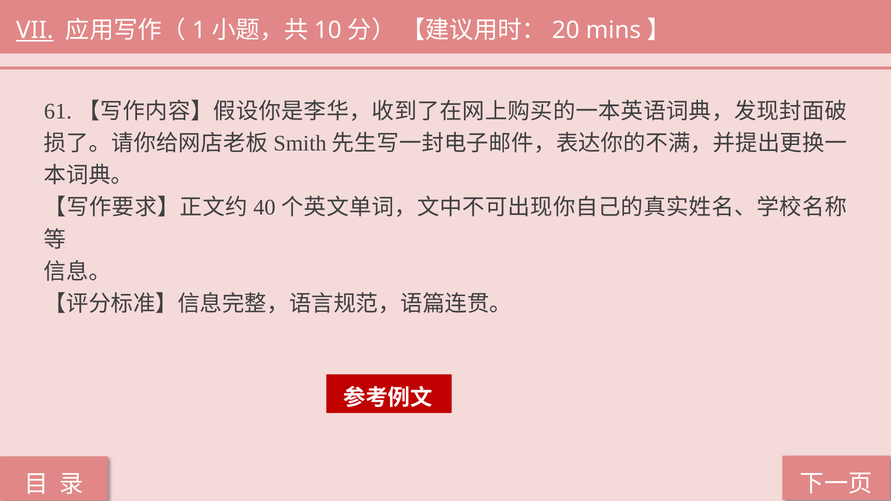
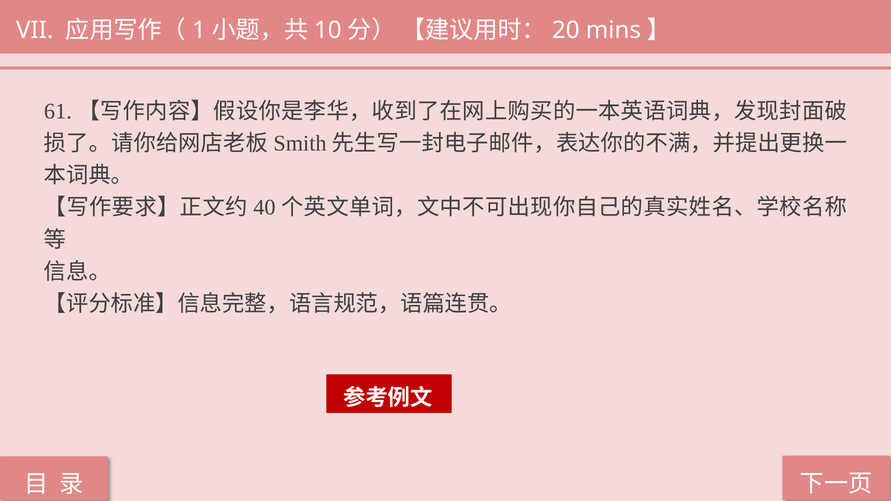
VII underline: present -> none (35, 31)
